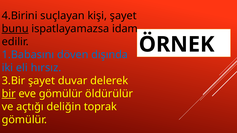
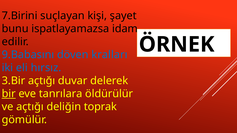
4.Birini: 4.Birini -> 7.Birini (20, 16)
bunu underline: present -> none (15, 29)
1.Babasını: 1.Babasını -> 9.Babasını (28, 55)
dışında: dışında -> kralları (110, 55)
3.Bir şayet: şayet -> açtığı (42, 81)
eve gömülür: gömülür -> tanrılara (61, 94)
